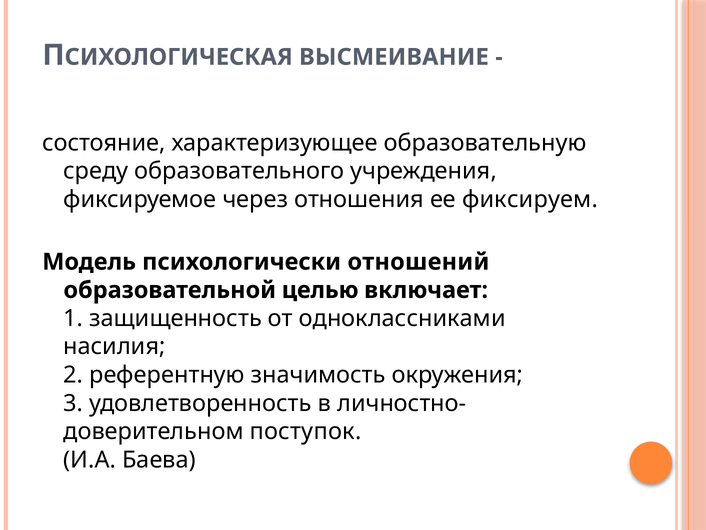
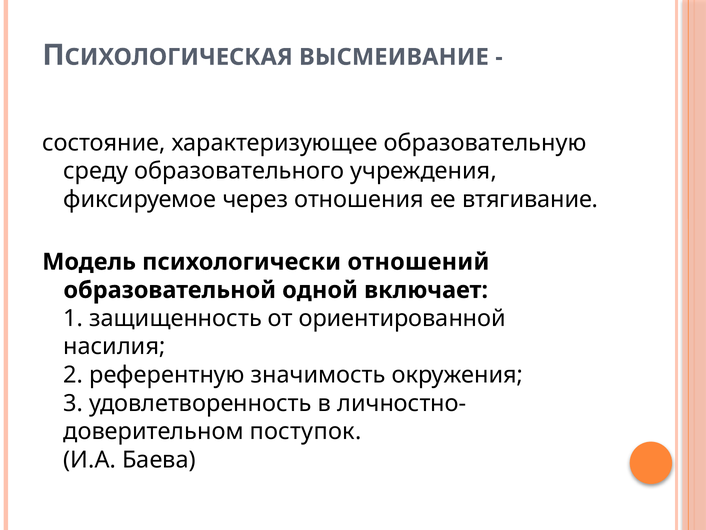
фиксируем: фиксируем -> втягивание (530, 199)
целью: целью -> одной (320, 290)
одноклассниками: одноклассниками -> ориентированной (402, 318)
